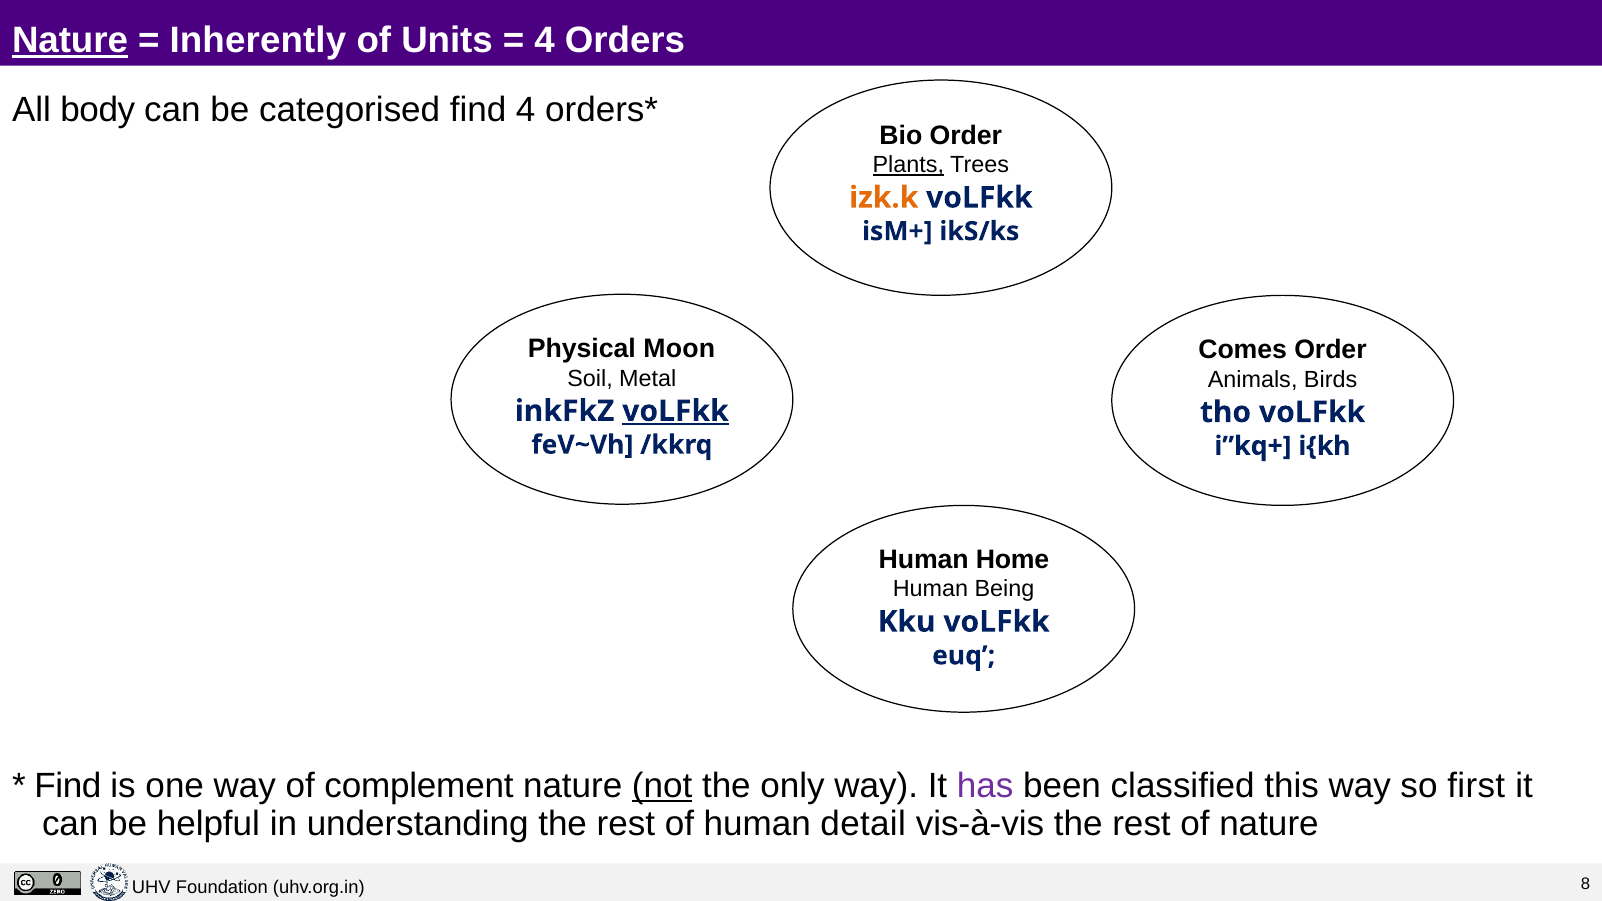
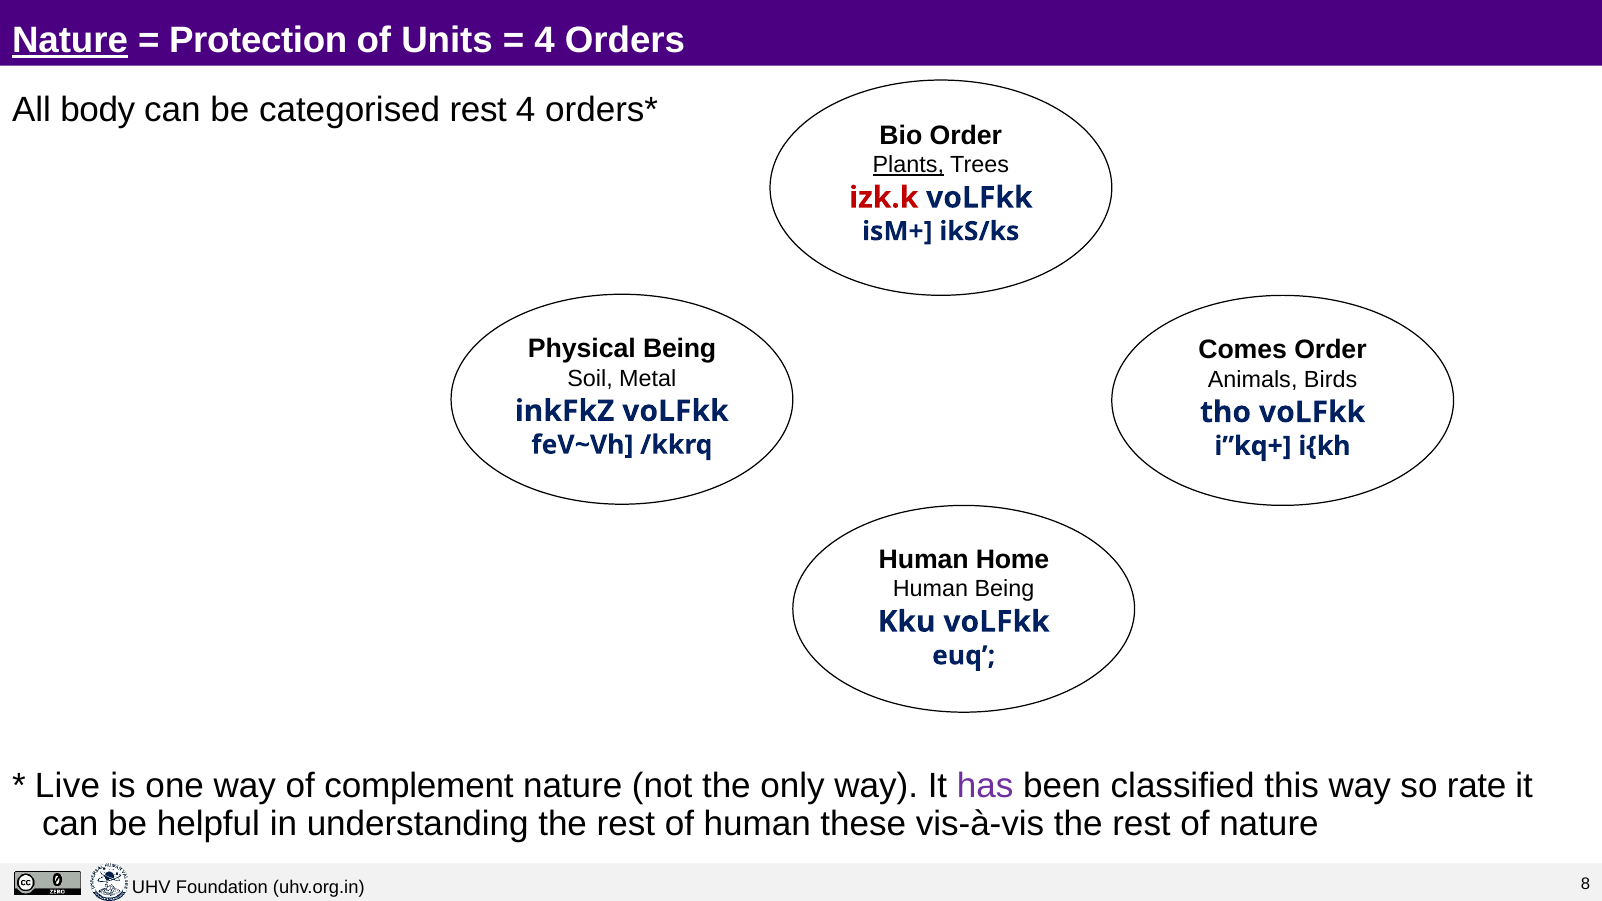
Inherently: Inherently -> Protection (258, 41)
categorised find: find -> rest (478, 110)
izk.k colour: orange -> red (884, 198)
Physical Moon: Moon -> Being (680, 349)
voLFkk underline: present -> none (675, 411)
Find: Find -> Live (68, 786)
not underline: present -> none (662, 786)
first: first -> rate (1477, 786)
detail: detail -> these (863, 824)
